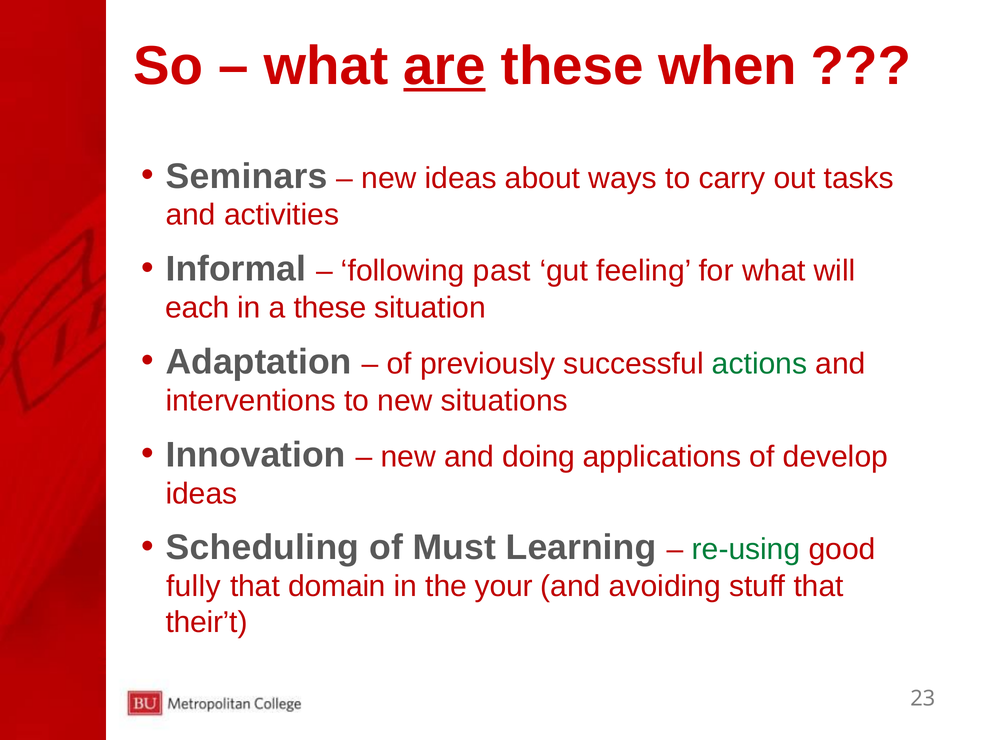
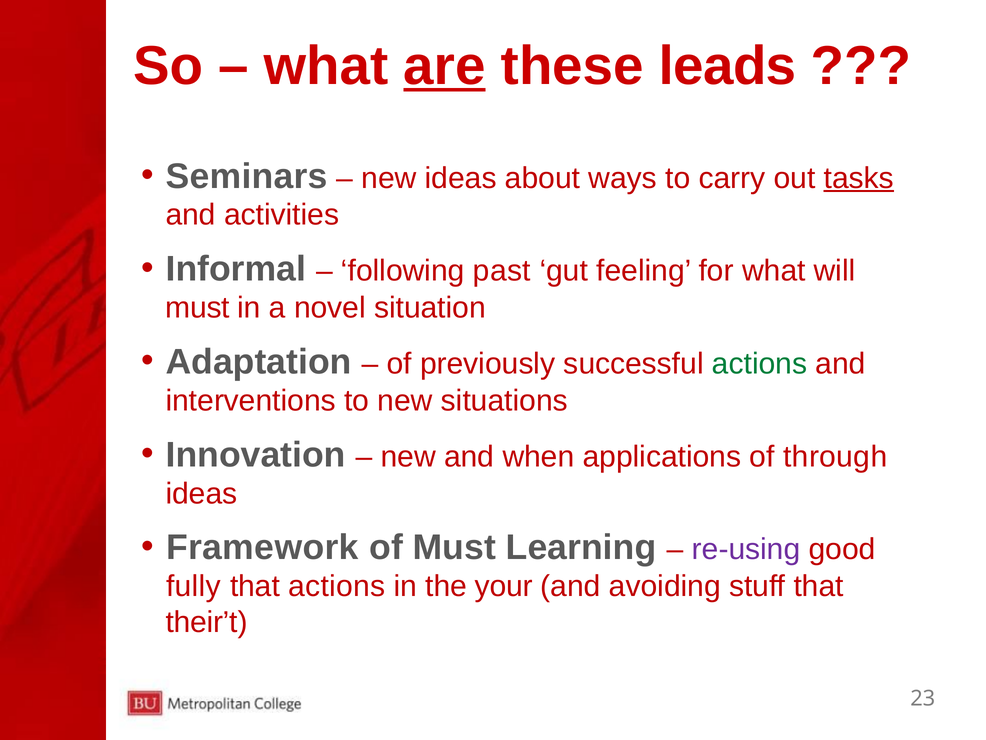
when: when -> leads (728, 66)
tasks underline: none -> present (859, 178)
each: each -> must (197, 308)
a these: these -> novel (330, 308)
doing: doing -> when (538, 456)
develop: develop -> through (835, 456)
Scheduling: Scheduling -> Framework (262, 547)
re-using colour: green -> purple (746, 549)
that domain: domain -> actions (337, 586)
